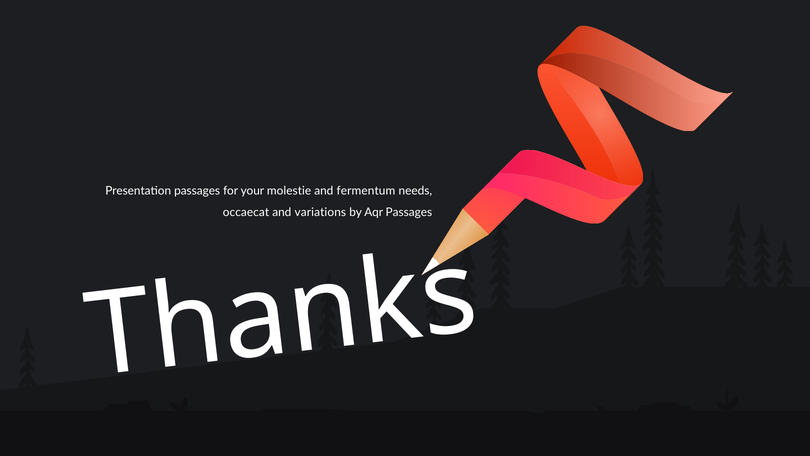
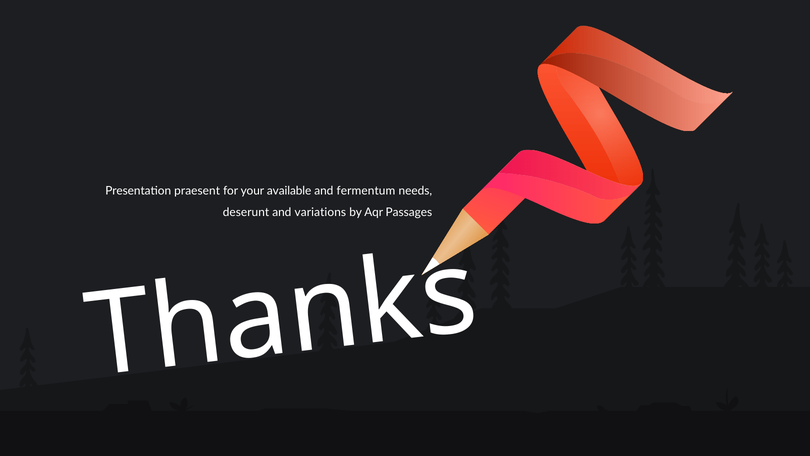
Presentation passages: passages -> praesent (197, 191)
molestie: molestie -> available (289, 191)
occaecat: occaecat -> deserunt (246, 212)
